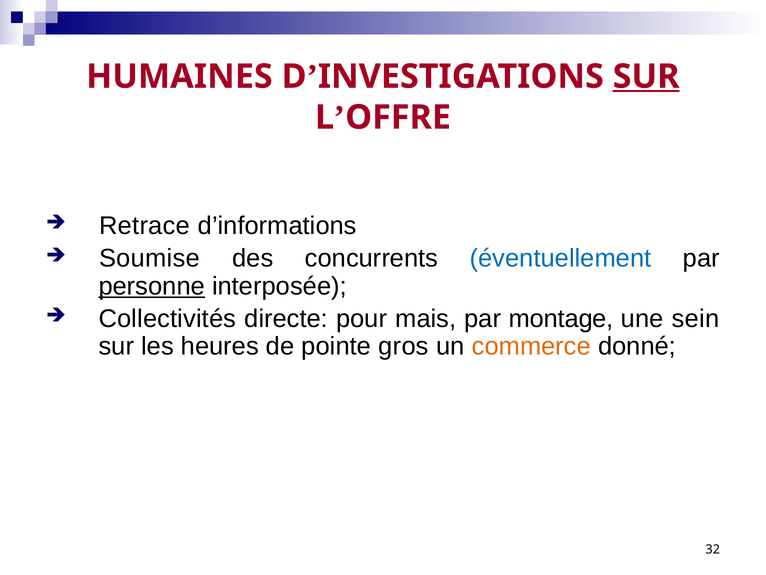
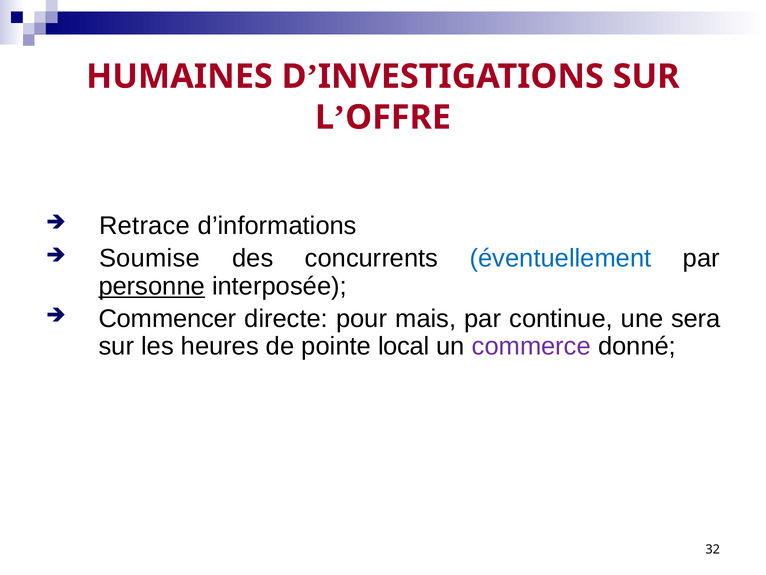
SUR underline: present -> none (646, 76)
Collectivités: Collectivités -> Commencer (168, 318)
montage: montage -> continue (561, 318)
sein: sein -> sera (696, 318)
gros: gros -> local (404, 346)
commerce colour: orange -> purple (531, 346)
